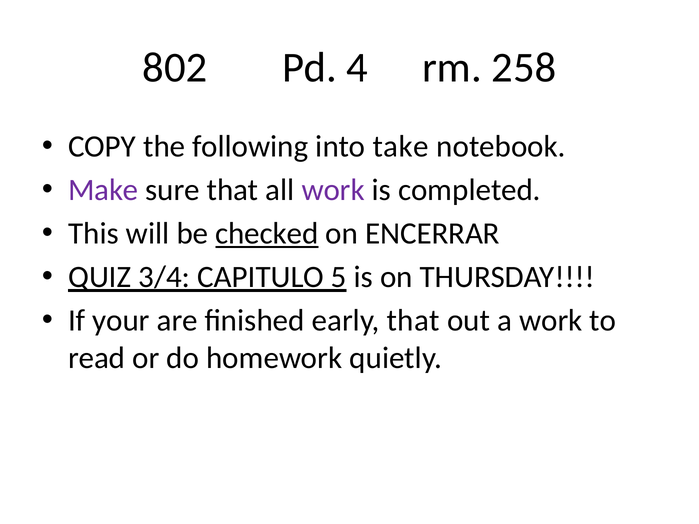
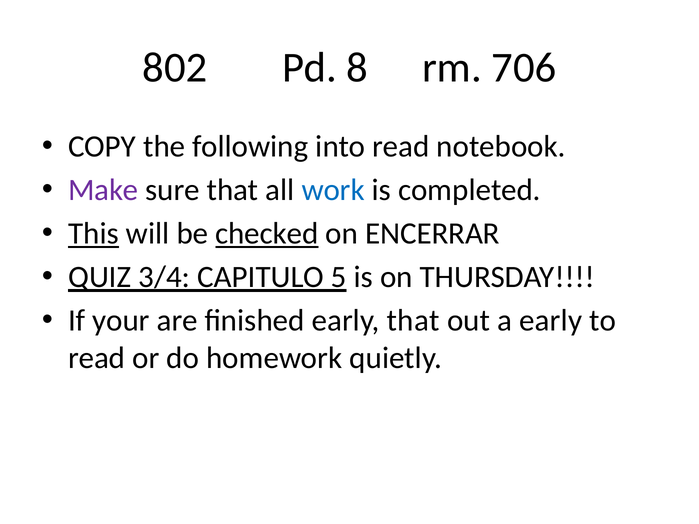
4: 4 -> 8 (357, 68)
258: 258 -> 706 (524, 68)
into take: take -> read (401, 147)
work colour: purple -> blue (333, 190)
This underline: none -> present (94, 234)
a work: work -> early (551, 321)
